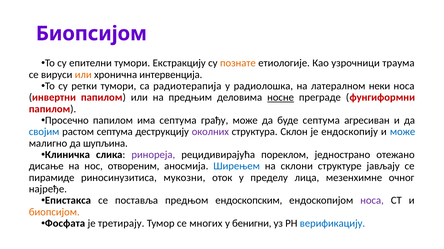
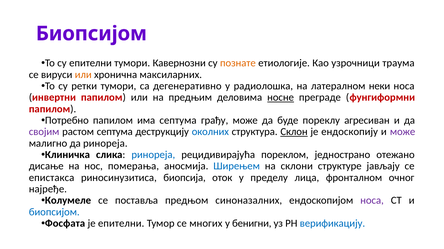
Екстракцију: Екстракцију -> Кавернозни (179, 63)
интервенција: интервенција -> максиларних (171, 75)
радиотерапија: радиотерапија -> дегенеративно (187, 86)
Просечно: Просечно -> Потребно (67, 121)
буде септума: септума -> пореклу (321, 121)
својим colour: blue -> purple (44, 132)
околних colour: purple -> blue (210, 132)
Склон underline: none -> present (294, 132)
може colour: blue -> purple (403, 132)
да шупљина: шупљина -> ринореја (105, 144)
ринореја colour: purple -> blue (153, 155)
отвореним: отвореним -> померања (133, 167)
пирамиде: пирамиде -> епистакса (52, 178)
мукозни: мукозни -> биопсија (185, 178)
мезенхимне: мезенхимне -> фронталном (354, 178)
Епистакса: Епистакса -> Колумеле (68, 201)
ендоскопским: ендоскопским -> синоназалних (249, 201)
биопсијом colour: orange -> blue (54, 213)
је третирају: третирају -> епителни (121, 224)
